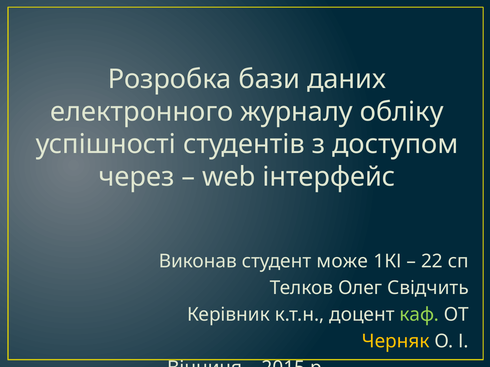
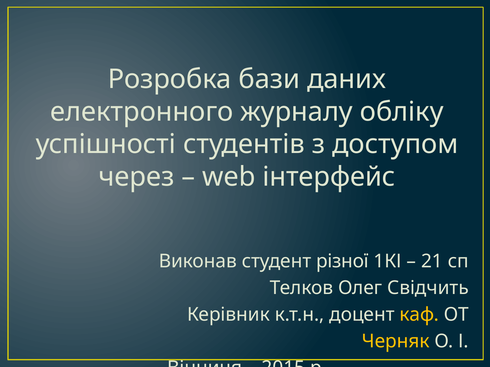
може: може -> різної (342, 262)
22: 22 -> 21 (432, 262)
каф colour: light green -> yellow (419, 315)
